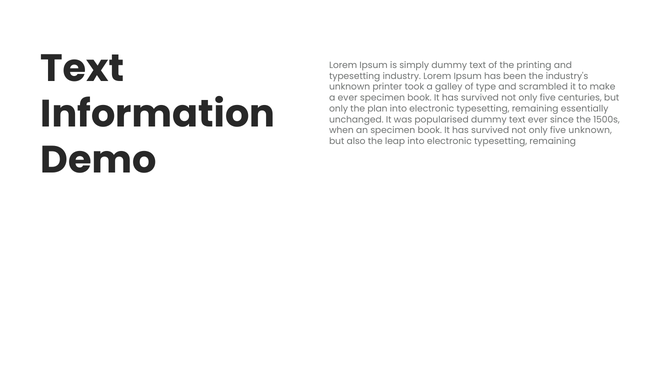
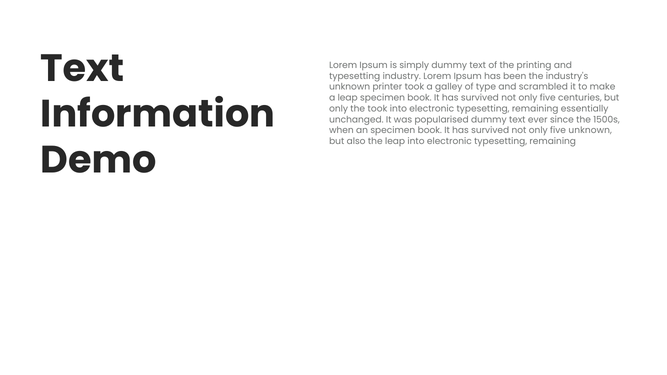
a ever: ever -> leap (348, 98)
the plan: plan -> took (377, 109)
